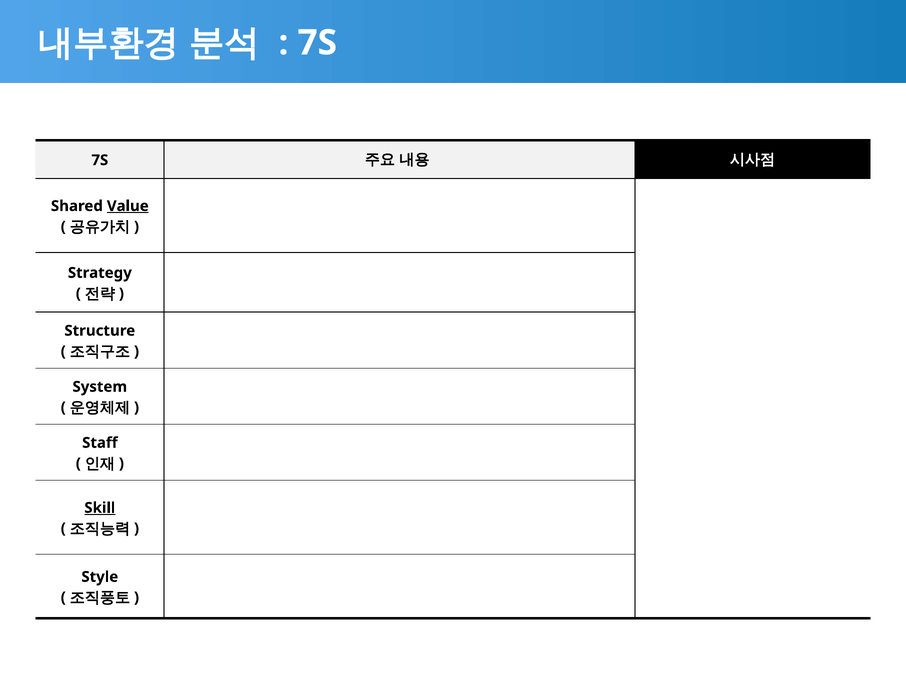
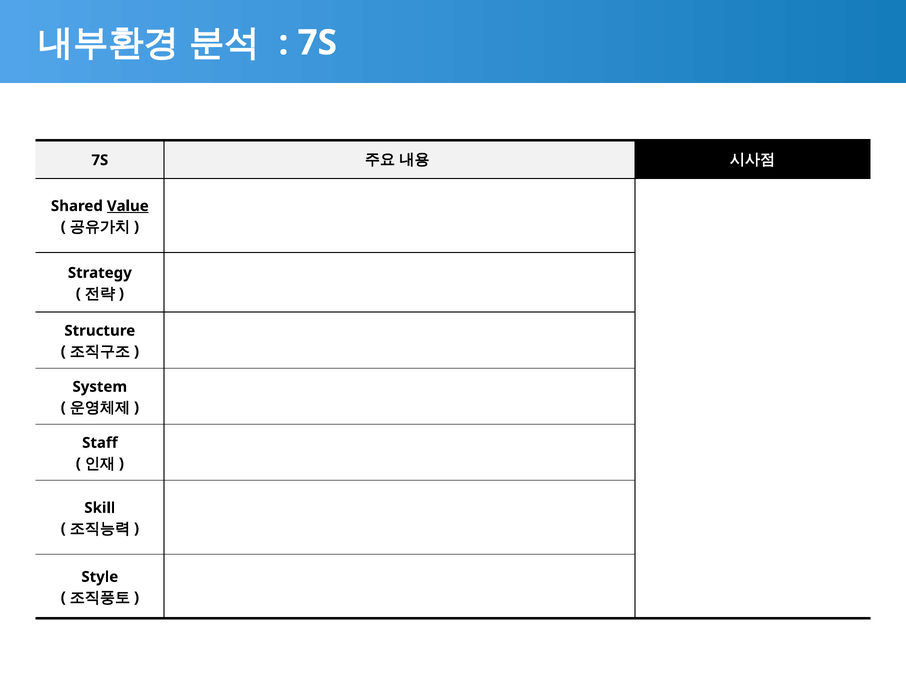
Skill underline: present -> none (100, 507)
